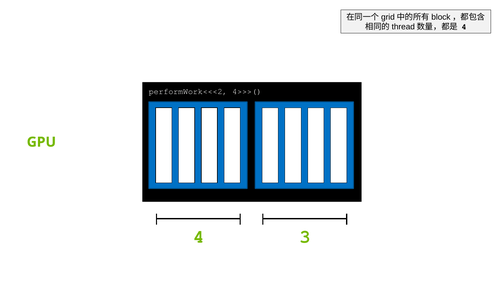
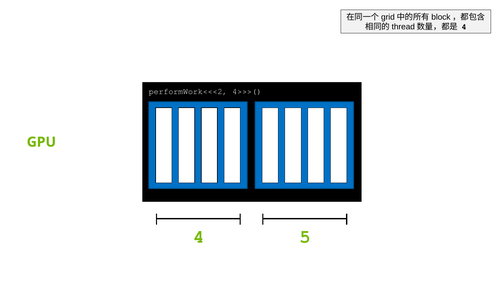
3: 3 -> 5 (305, 236)
